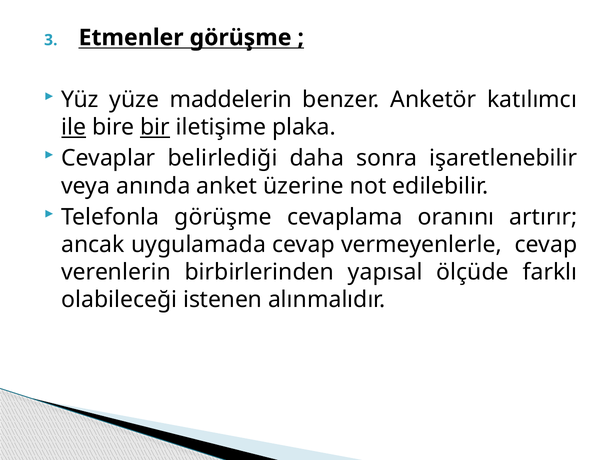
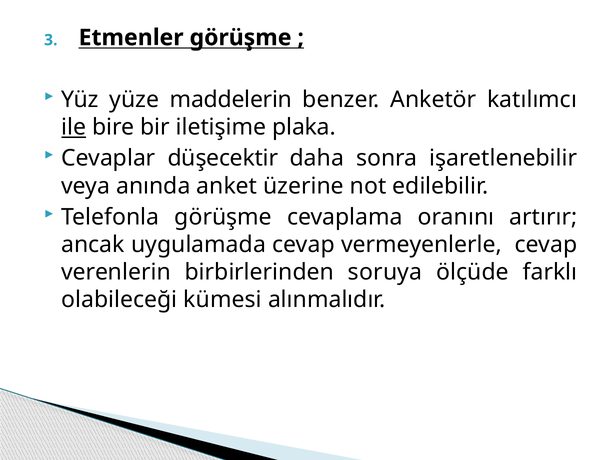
bir underline: present -> none (155, 127)
belirlediği: belirlediği -> düşecektir (223, 158)
yapısal: yapısal -> soruya (385, 273)
istenen: istenen -> kümesi (223, 300)
